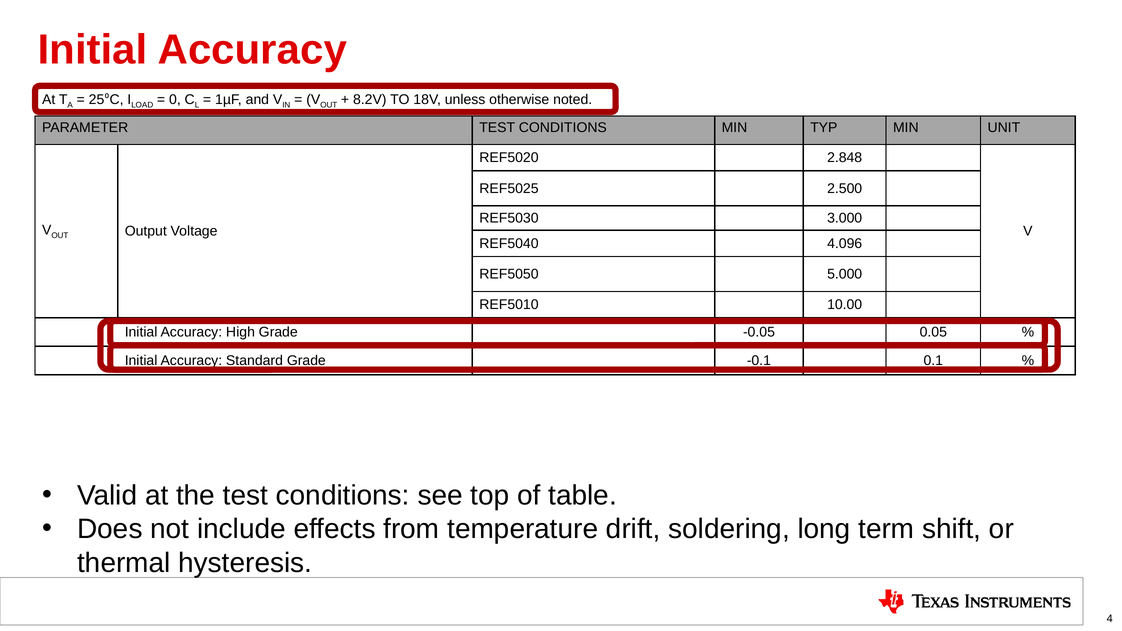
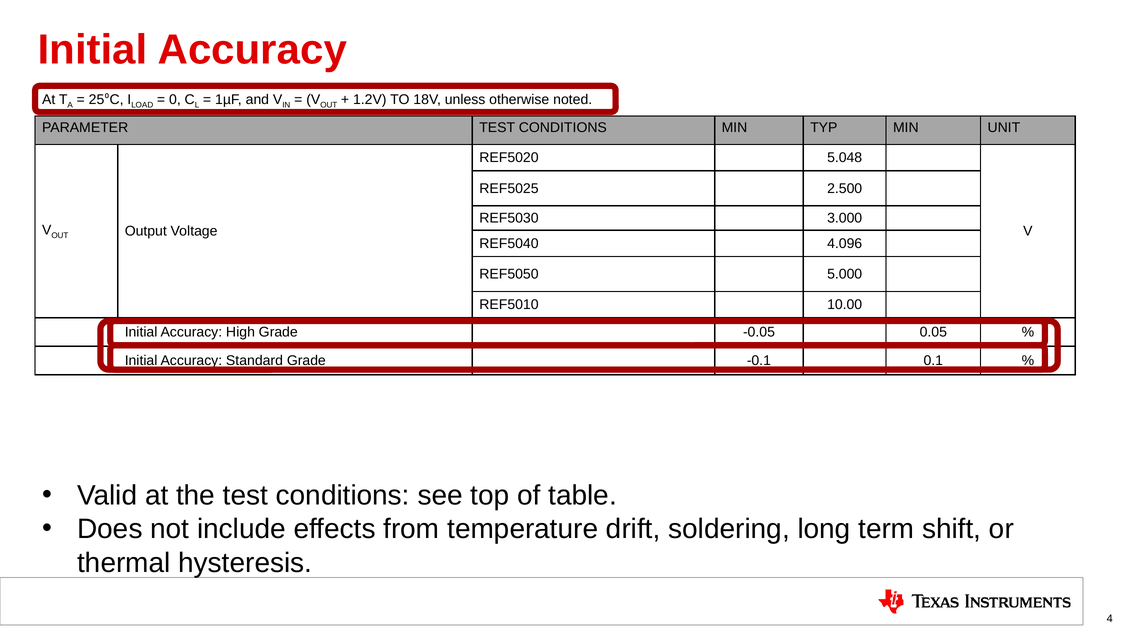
8.2V: 8.2V -> 1.2V (370, 100)
2.848: 2.848 -> 5.048 (845, 158)
